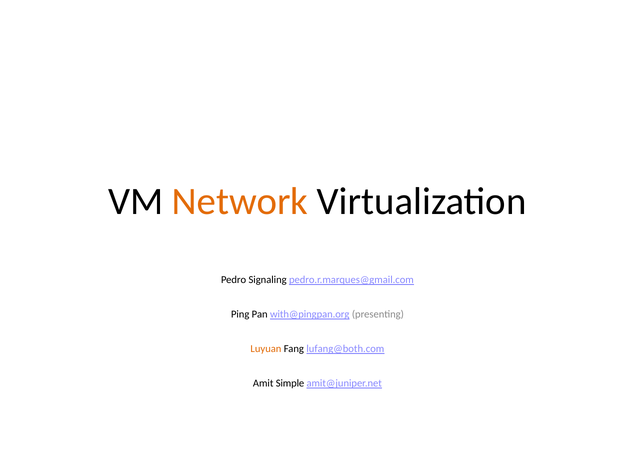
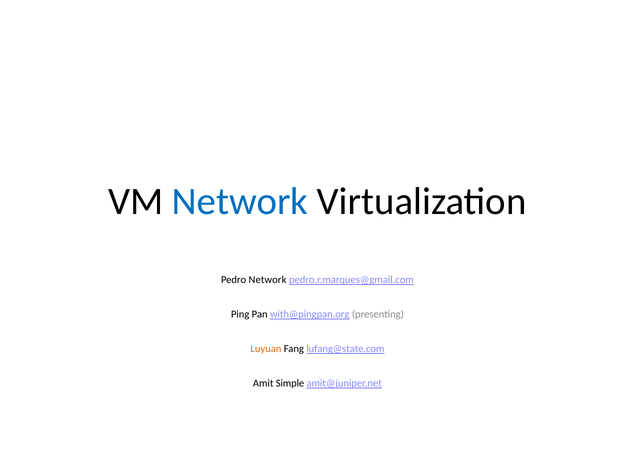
Network colour: orange -> blue (240, 202)
Pedro Signaling: Signaling -> Network (268, 280)
lufang@both.com: lufang@both.com -> lufang@state.com (345, 349)
